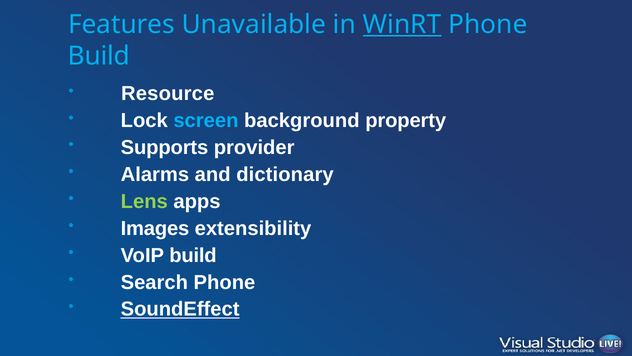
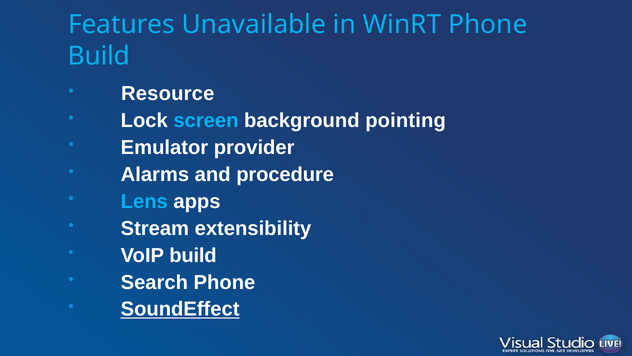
WinRT underline: present -> none (402, 25)
property: property -> pointing (406, 120)
Supports: Supports -> Emulator (164, 147)
dictionary: dictionary -> procedure (285, 174)
Lens colour: light green -> light blue (144, 201)
Images: Images -> Stream (155, 228)
